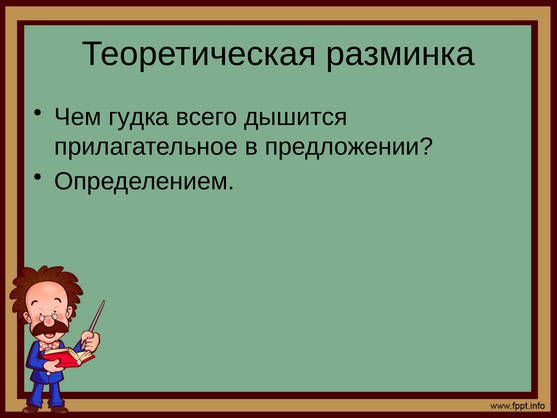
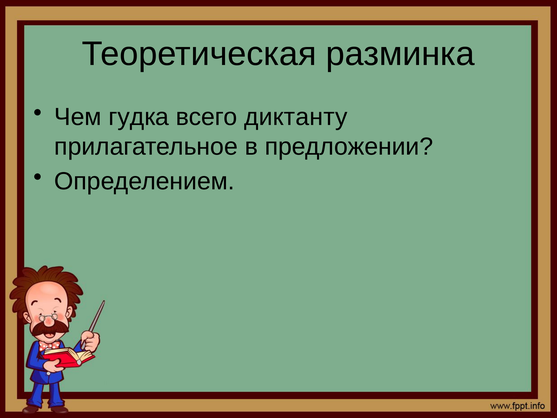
дышится: дышится -> диктанту (296, 117)
